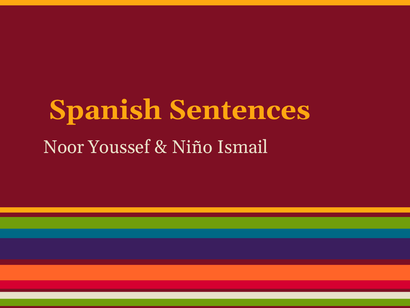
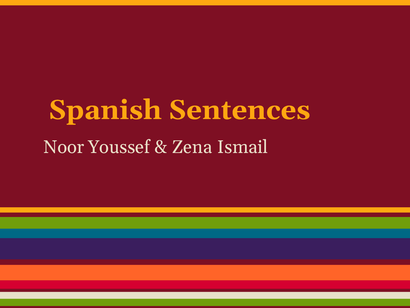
Niño: Niño -> Zena (192, 147)
